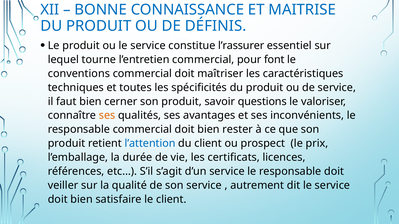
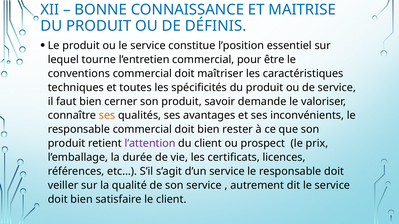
l’rassurer: l’rassurer -> l’position (241, 46)
font: font -> être (274, 60)
questions: questions -> demande (262, 102)
l’attention colour: blue -> purple (150, 144)
